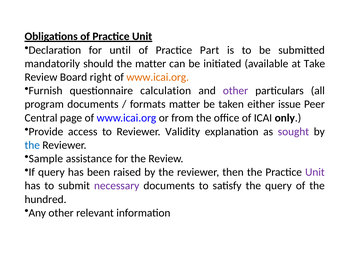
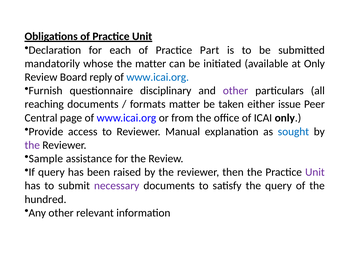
until: until -> each (120, 50)
should: should -> whose (98, 64)
at Take: Take -> Only (314, 64)
right: right -> reply (101, 77)
www.icai.org colour: orange -> blue (158, 77)
calculation: calculation -> disciplinary (166, 91)
program: program -> reaching (44, 104)
Validity: Validity -> Manual (183, 132)
sought colour: purple -> blue (293, 132)
the colour: blue -> purple (32, 145)
